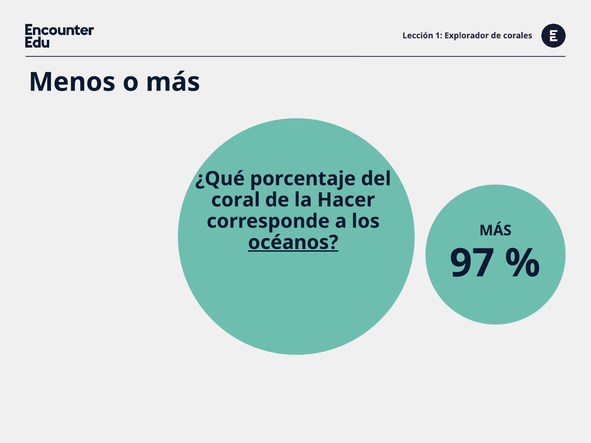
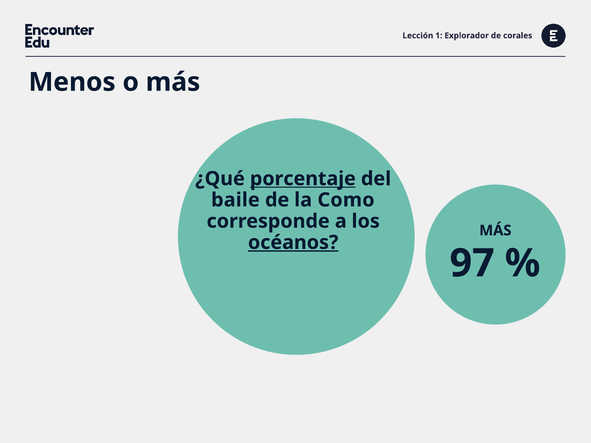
porcentaje underline: none -> present (303, 179)
coral: coral -> baile (235, 200)
Hacer: Hacer -> Como (346, 200)
